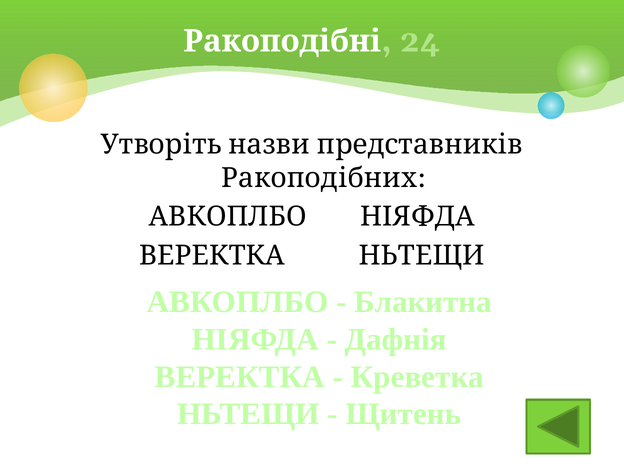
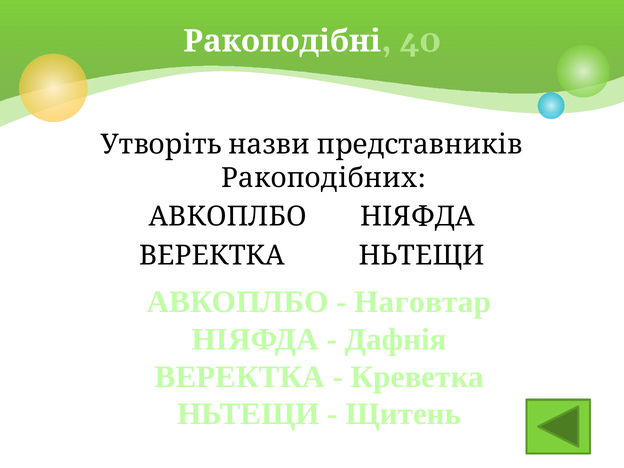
24: 24 -> 40 (420, 41)
Блакитна: Блакитна -> Наговтар (423, 302)
